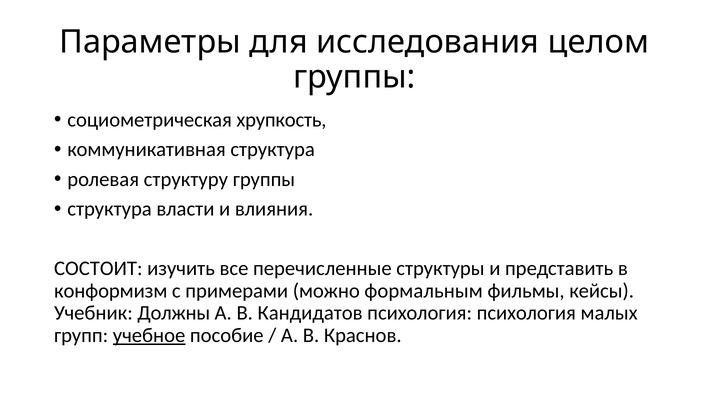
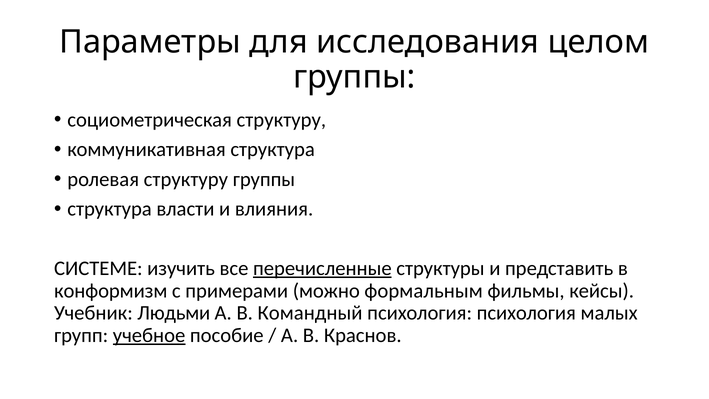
социометрическая хрупкость: хрупкость -> структуру (281, 120)
СОСТОИТ: СОСТОИТ -> СИСТЕМЕ (98, 268)
перечисленные underline: none -> present (322, 268)
Должны: Должны -> Людьми (174, 313)
Кандидатов: Кандидатов -> Командный (310, 313)
